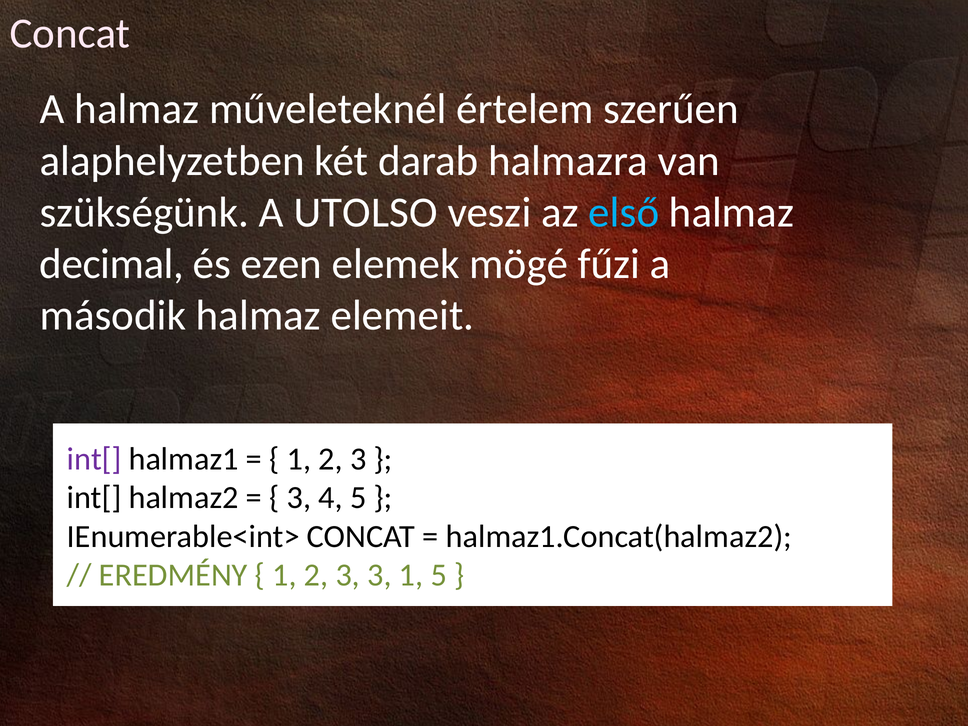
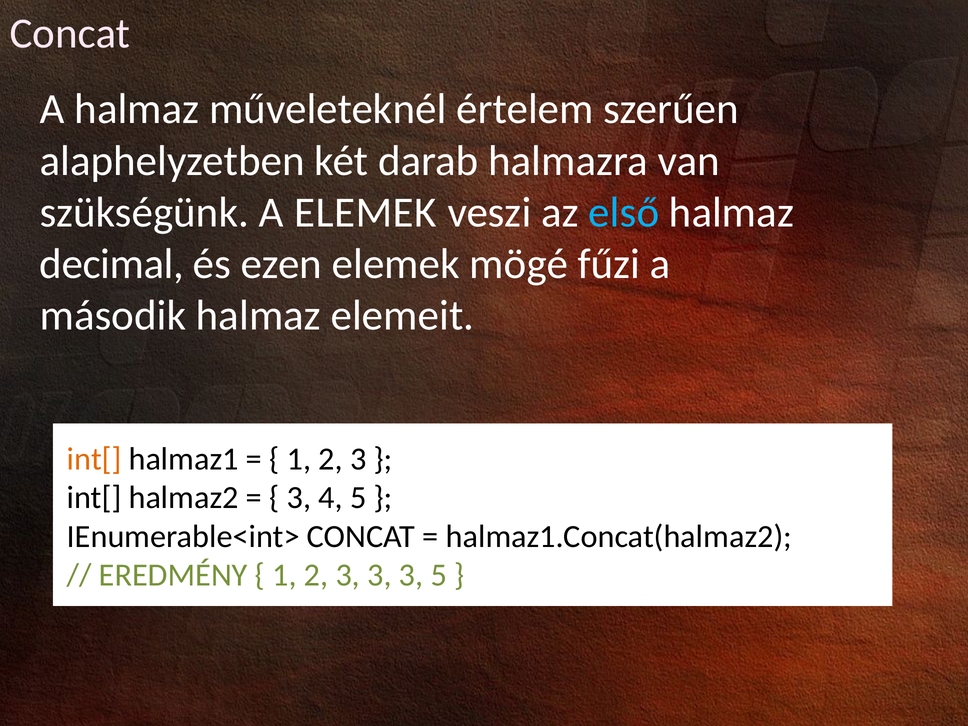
A UTOLSO: UTOLSO -> ELEMEK (365, 212)
int[ colour: purple -> orange (94, 459)
3 3 1: 1 -> 3 (411, 575)
